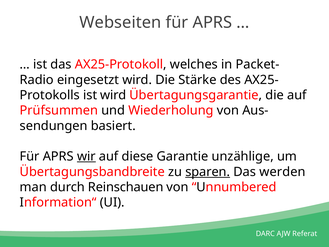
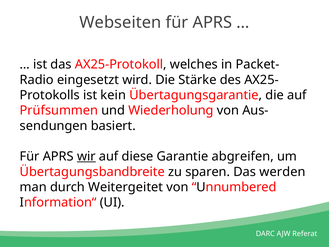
ist wird: wird -> kein (113, 95)
unzählige: unzählige -> abgreifen (243, 156)
sparen underline: present -> none (208, 172)
Reinschauen: Reinschauen -> Weitergeitet (126, 187)
